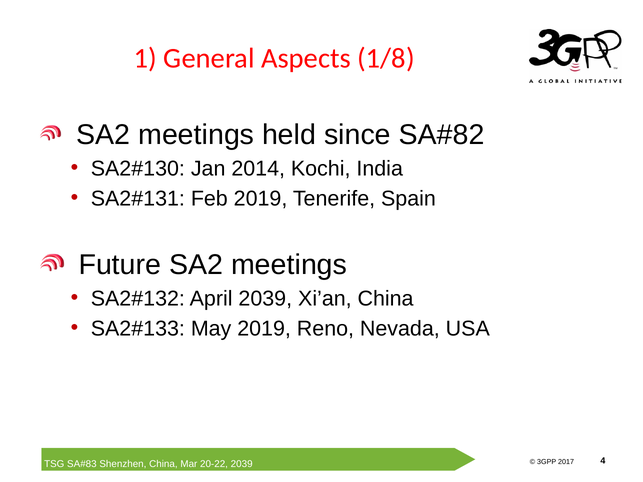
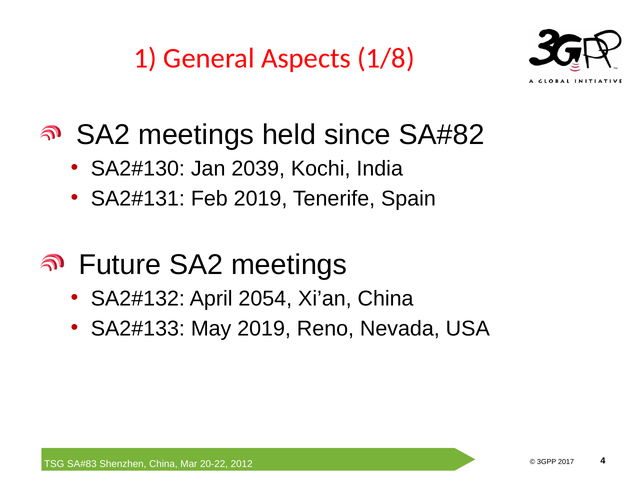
2014: 2014 -> 2039 (258, 169)
April 2039: 2039 -> 2054 (265, 299)
2039: 2039 -> 2012 (242, 464)
